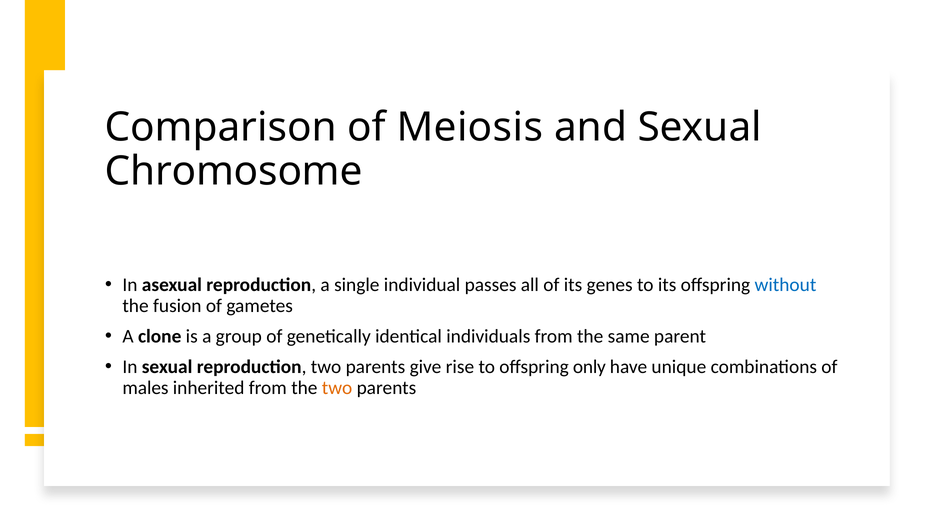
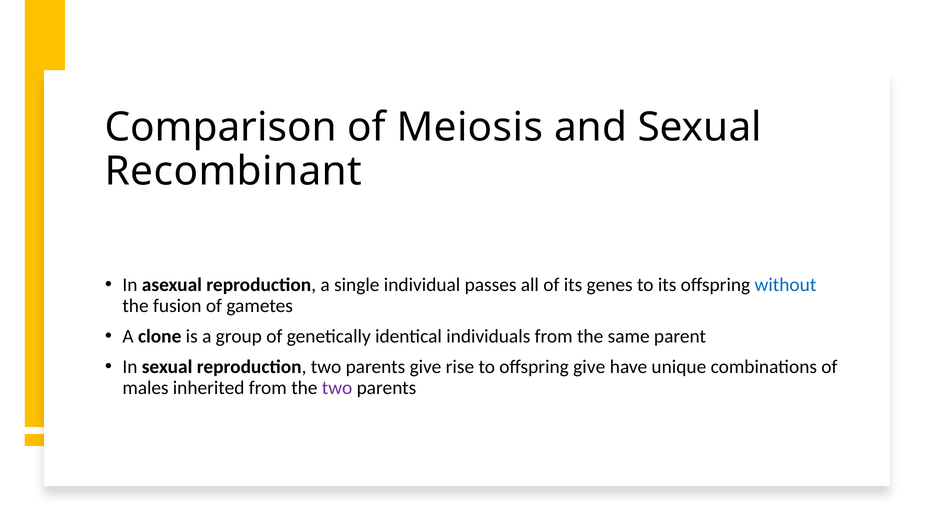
Chromosome: Chromosome -> Recombinant (233, 171)
offspring only: only -> give (589, 367)
two colour: orange -> purple (337, 388)
